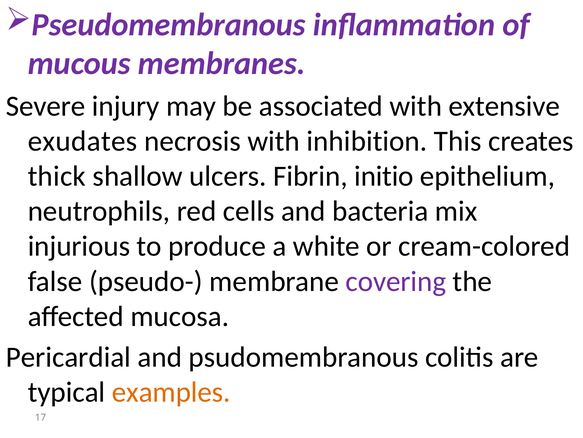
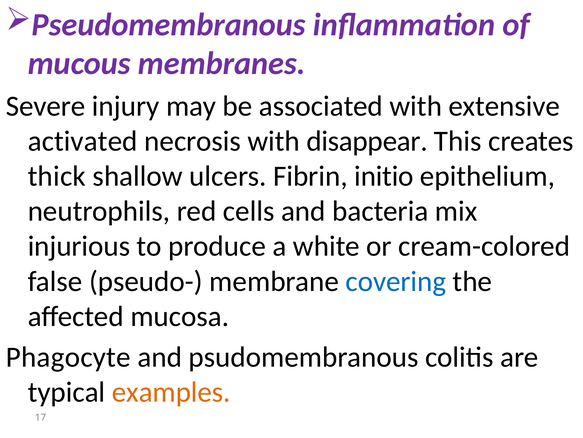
exudates: exudates -> activated (83, 141)
inhibition: inhibition -> disappear (367, 141)
covering colour: purple -> blue (396, 281)
Pericardial: Pericardial -> Phagocyte (68, 357)
